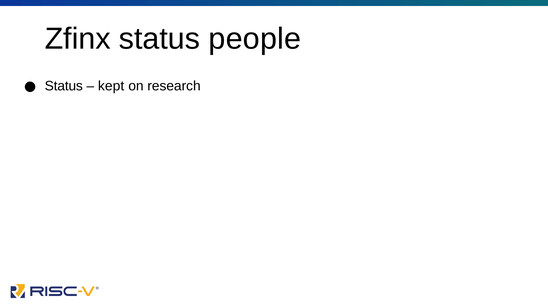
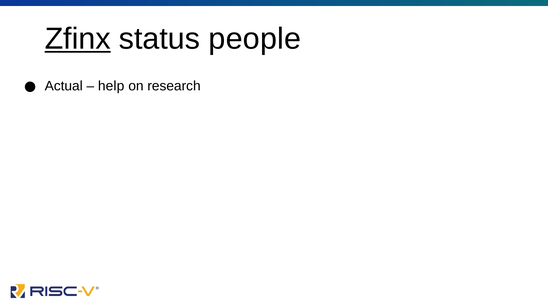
Zfinx underline: none -> present (78, 39)
Status: Status -> Actual (64, 86)
kept: kept -> help (111, 86)
